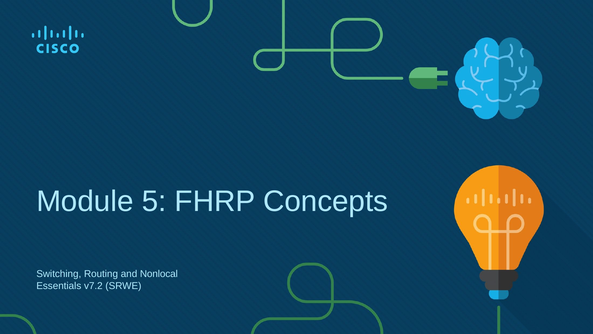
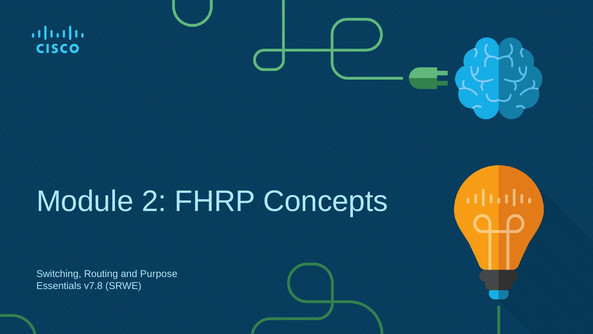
5: 5 -> 2 (154, 201)
Nonlocal: Nonlocal -> Purpose (159, 274)
v7.2: v7.2 -> v7.8 (93, 285)
